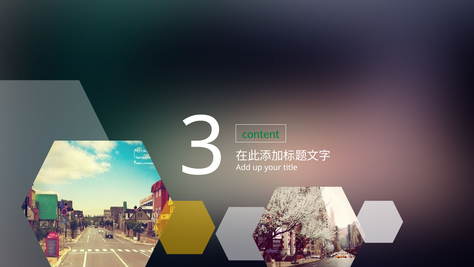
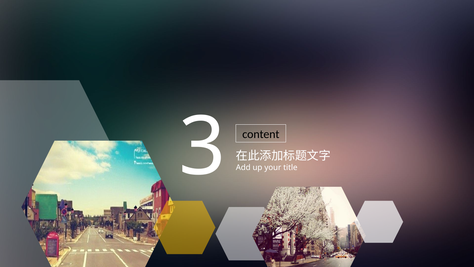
content colour: green -> black (261, 134)
